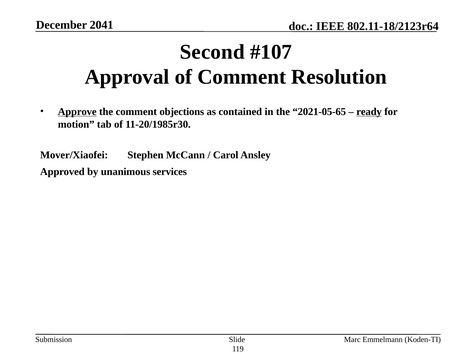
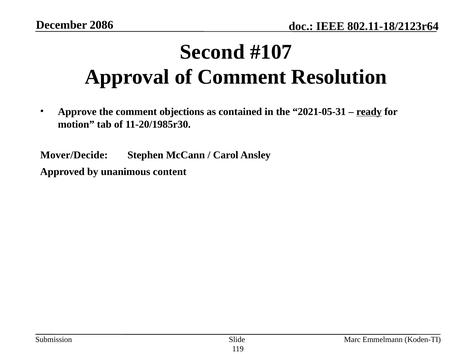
2041: 2041 -> 2086 (102, 25)
Approve underline: present -> none (77, 112)
2021-05-65: 2021-05-65 -> 2021-05-31 (319, 112)
Mover/Xiaofei: Mover/Xiaofei -> Mover/Decide (74, 155)
services: services -> content (170, 172)
